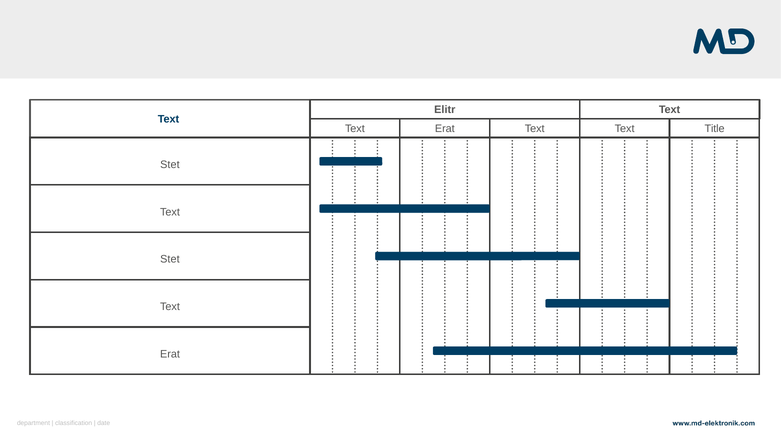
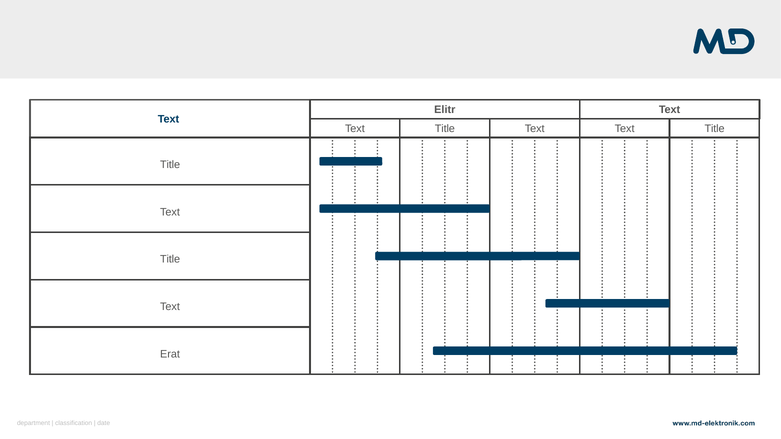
Erat: Erat -> Title (445, 129)
Stet: Stet -> Title (170, 165)
Stet: Stet -> Title (170, 259)
